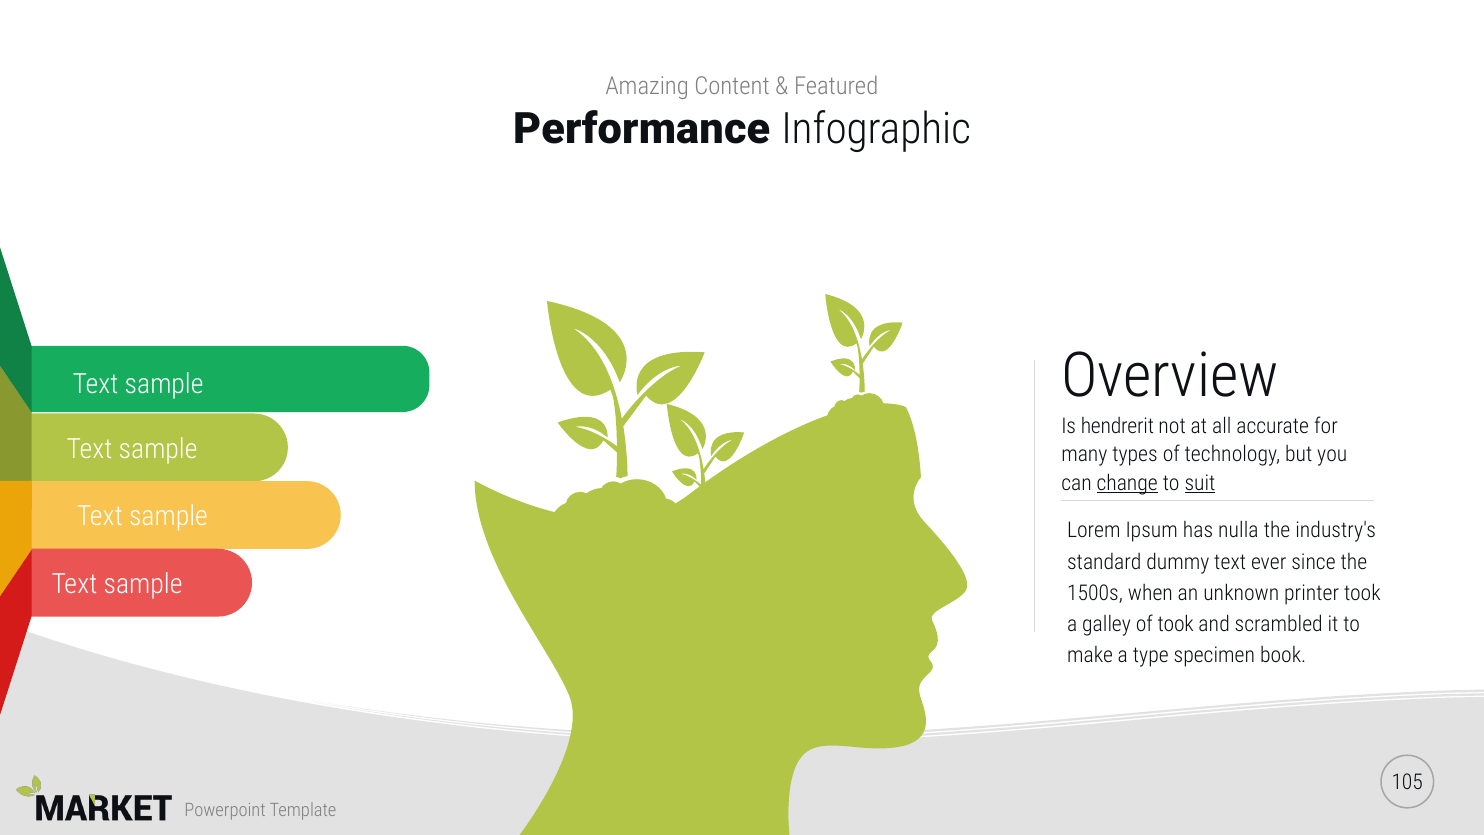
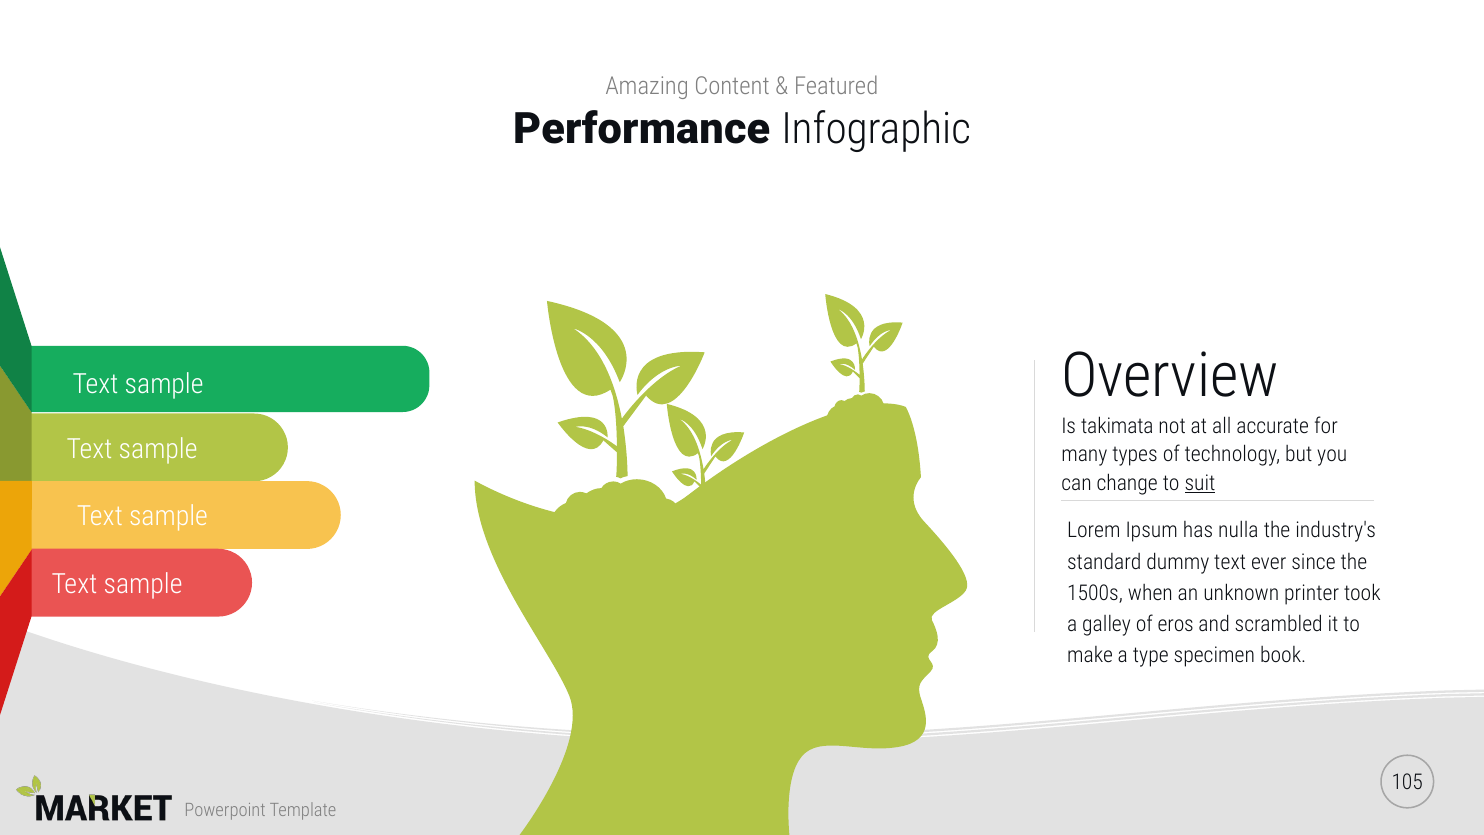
hendrerit: hendrerit -> takimata (1117, 426)
change underline: present -> none (1127, 483)
of took: took -> eros (1176, 624)
